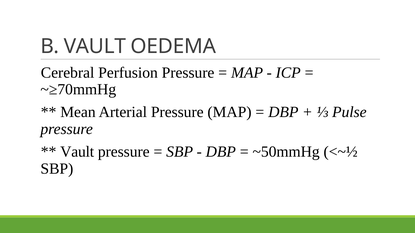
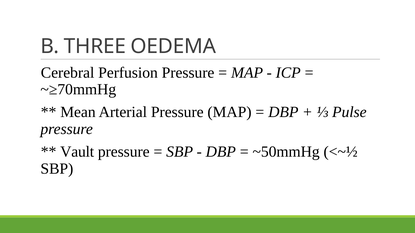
B VAULT: VAULT -> THREE (95, 46)
